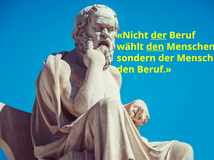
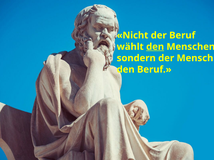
der underline: present -> none (159, 35)
